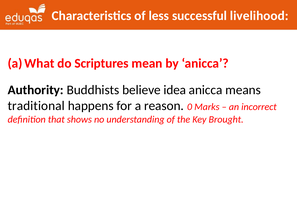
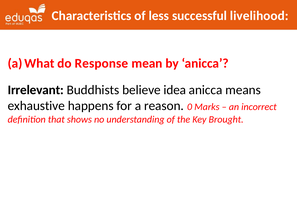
Scriptures: Scriptures -> Response (101, 63)
Authority: Authority -> Irrelevant (36, 90)
traditional: traditional -> exhaustive (36, 106)
